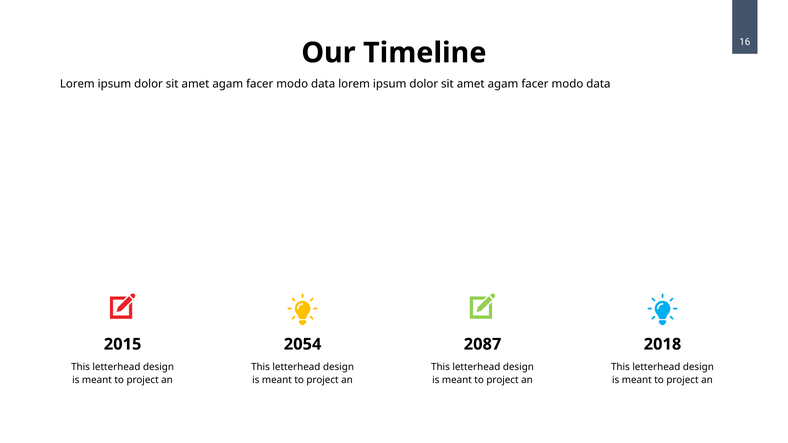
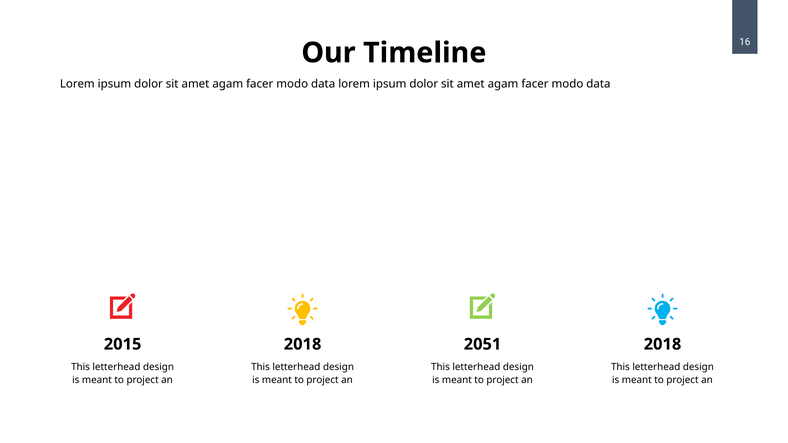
2015 2054: 2054 -> 2018 (303, 344)
2087: 2087 -> 2051 (483, 344)
